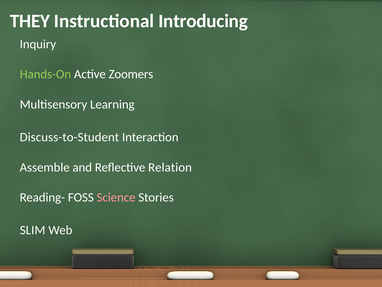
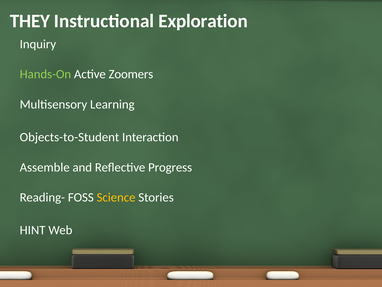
Introducing: Introducing -> Exploration (203, 21)
Discuss-to-Student: Discuss-to-Student -> Objects-to-Student (69, 137)
Relation: Relation -> Progress (170, 167)
Science colour: pink -> yellow (116, 197)
SLIM: SLIM -> HINT (33, 230)
